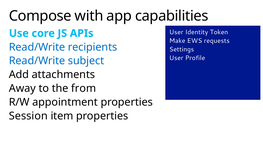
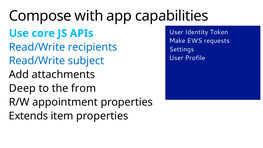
Away: Away -> Deep (22, 88)
Session: Session -> Extends (28, 116)
